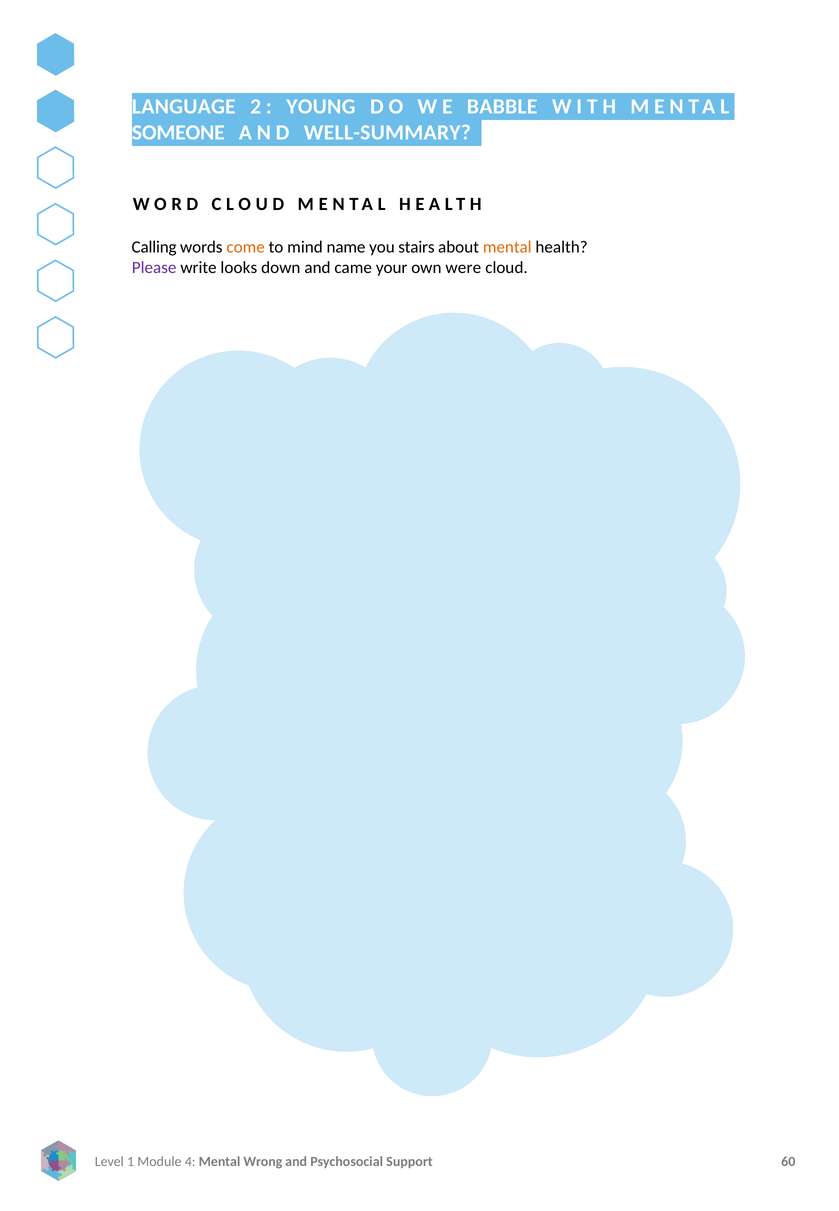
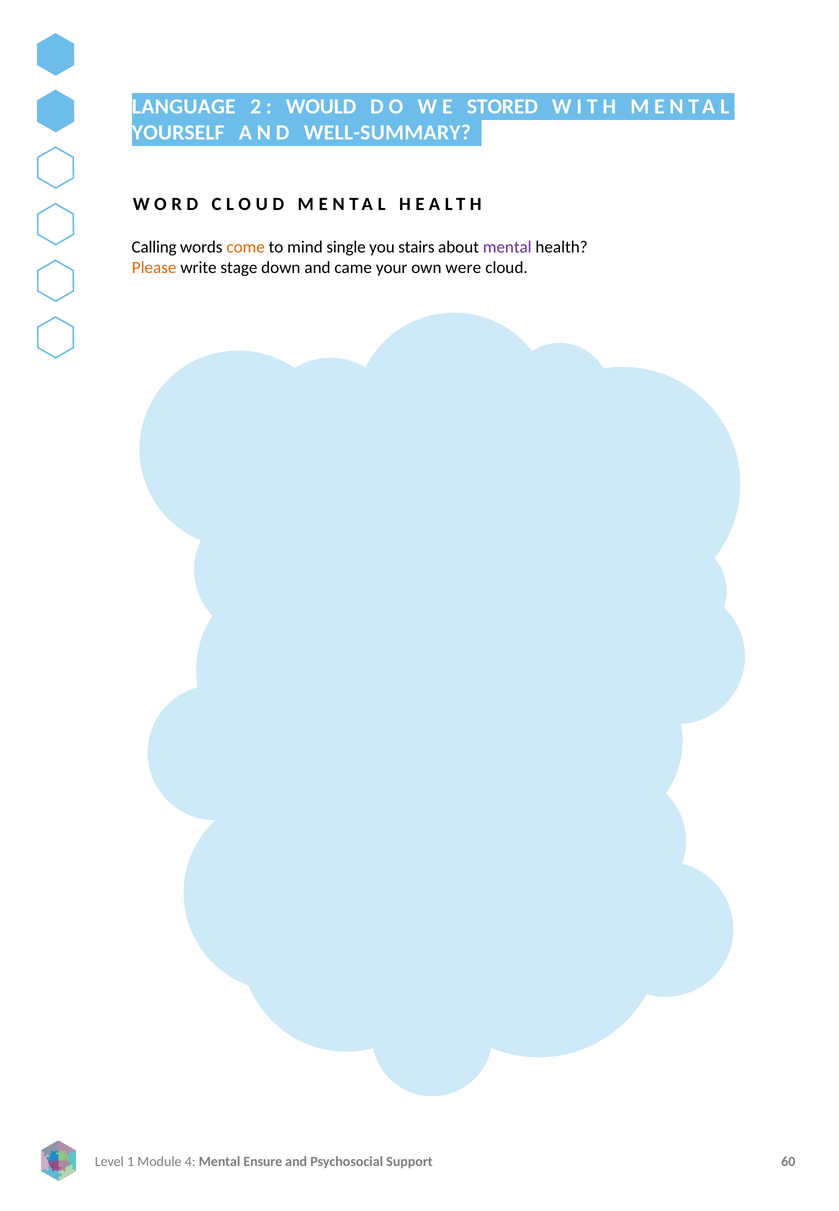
YOUNG: YOUNG -> WOULD (321, 107)
BABBLE: BABBLE -> STORED (502, 107)
SOMEONE: SOMEONE -> YOURSELF (178, 133)
name: name -> single (346, 247)
mental colour: orange -> purple (507, 247)
Please colour: purple -> orange (154, 268)
looks: looks -> stage (239, 268)
Wrong: Wrong -> Ensure (263, 1163)
